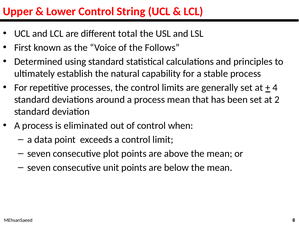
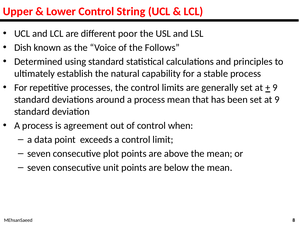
total: total -> poor (128, 34)
First: First -> Dish (23, 47)
4: 4 -> 9 (275, 87)
at 2: 2 -> 9 (277, 99)
eliminated: eliminated -> agreement (86, 125)
